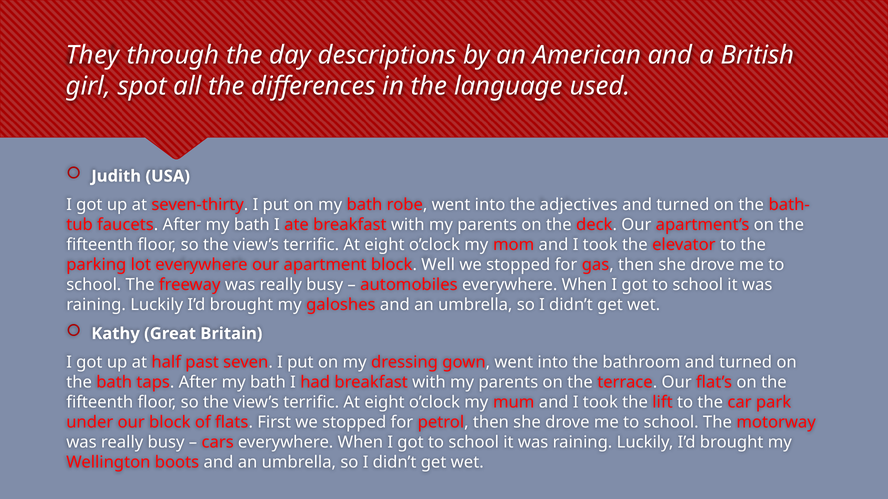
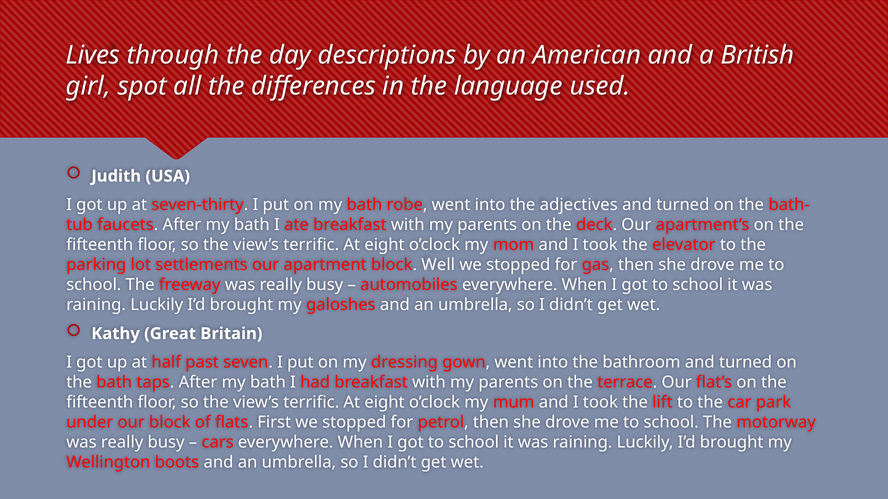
They: They -> Lives (93, 55)
lot everywhere: everywhere -> settlements (202, 265)
